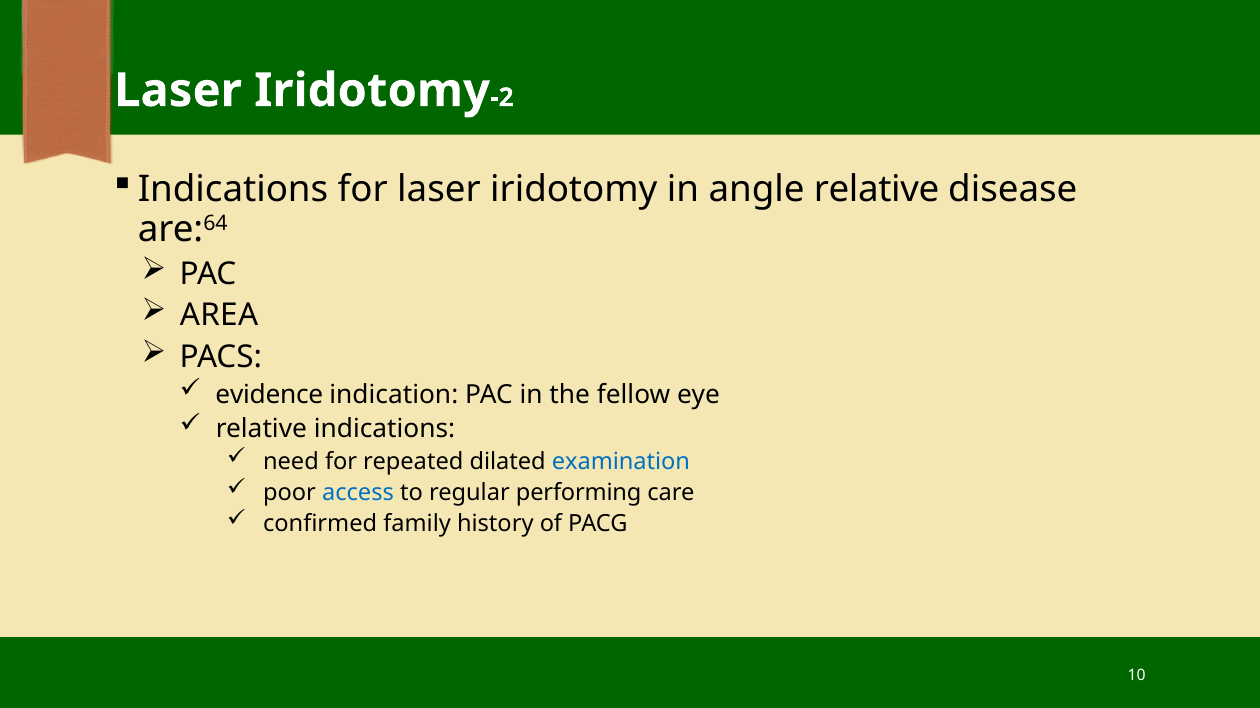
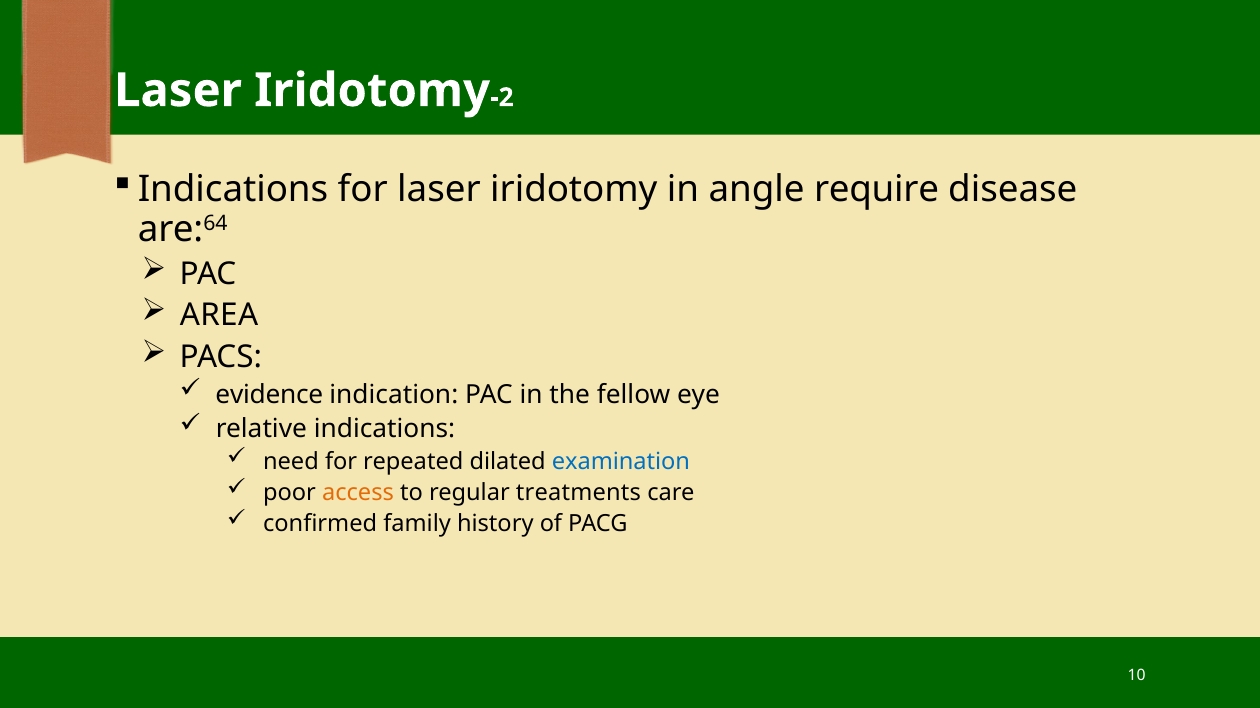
angle relative: relative -> require (877, 190)
access colour: blue -> orange (358, 493)
performing: performing -> treatments (578, 493)
